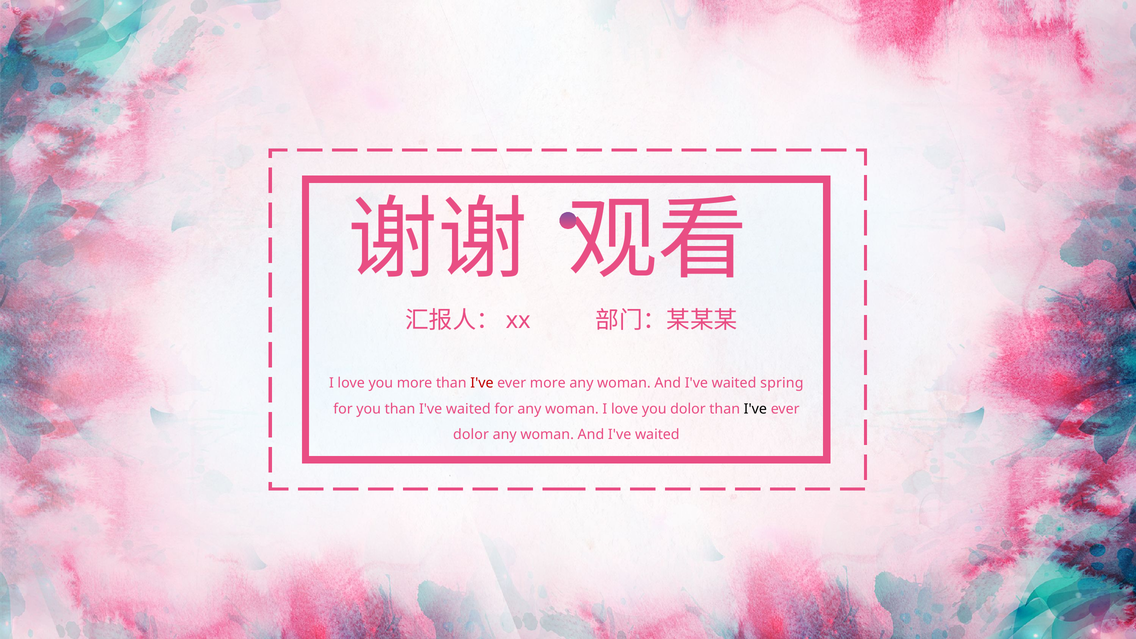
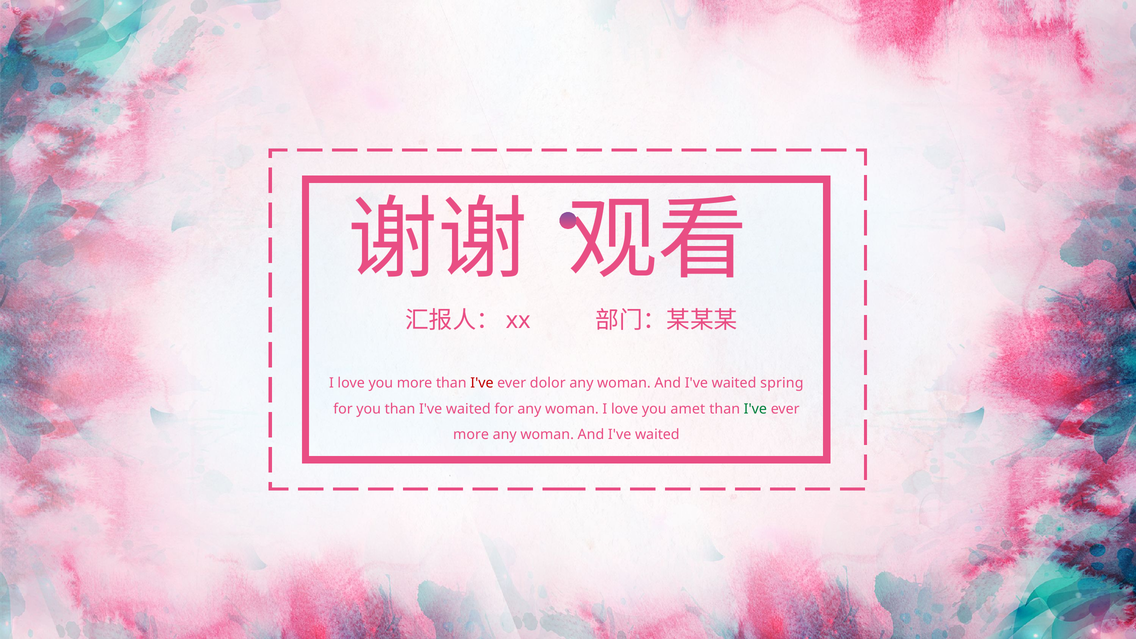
ever more: more -> dolor (548, 383)
you dolor: dolor -> amet (688, 409)
I've colour: black -> green (755, 409)
dolor: dolor -> more (471, 435)
